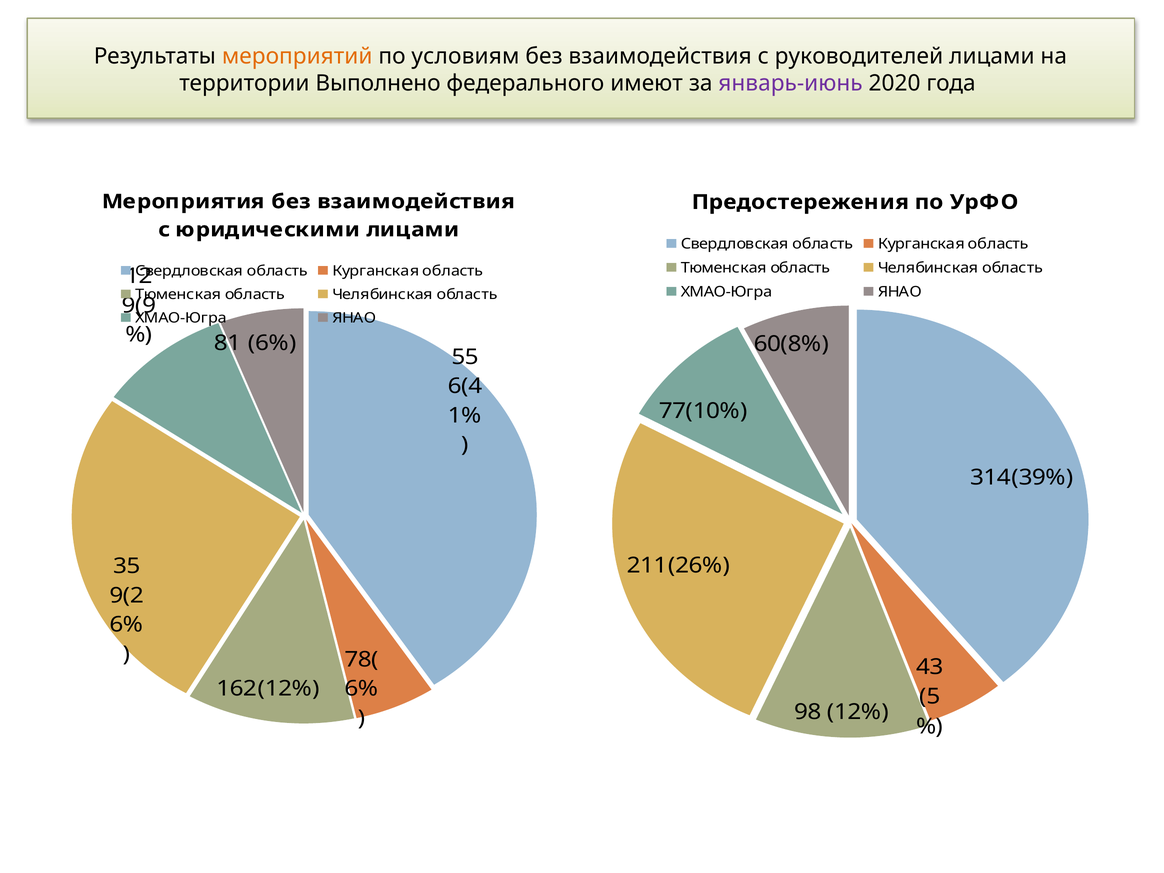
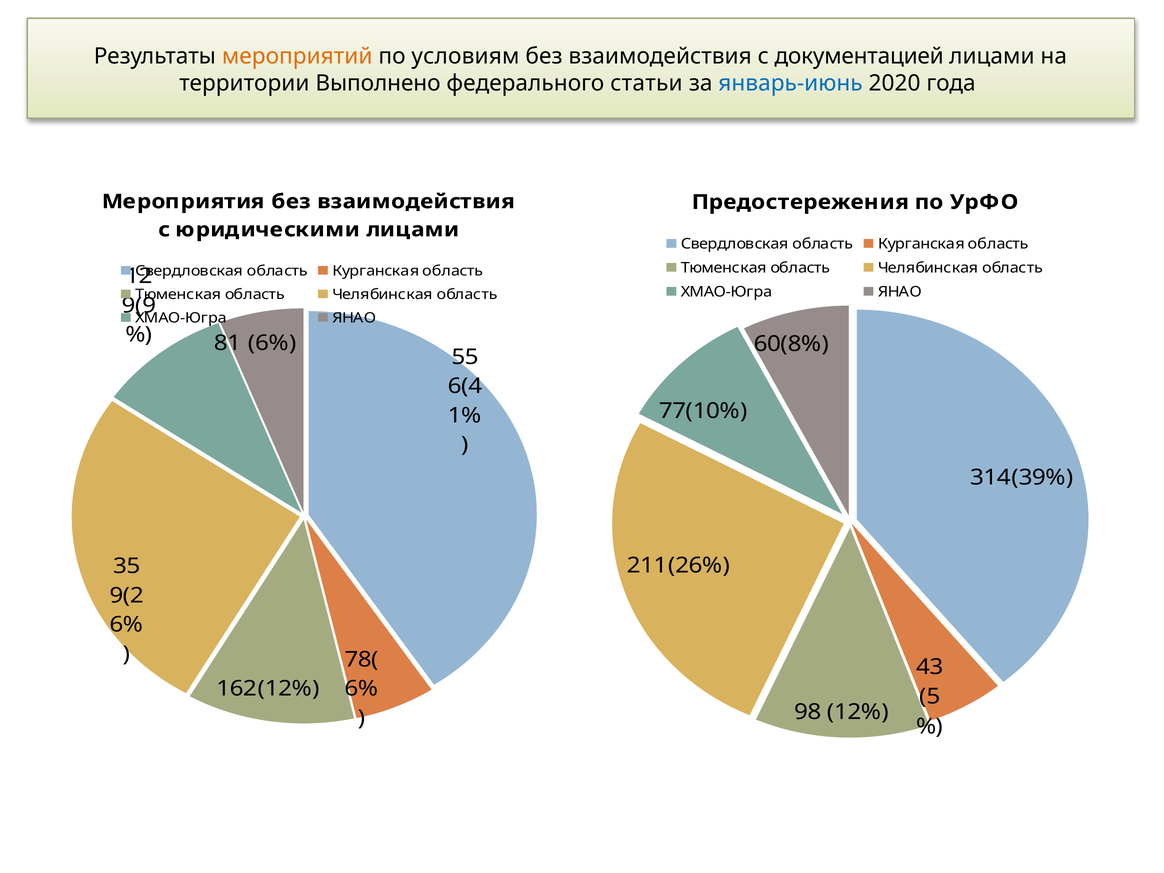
руководителей: руководителей -> документацией (859, 56)
имеют: имеют -> статьи (646, 83)
январь-июнь colour: purple -> blue (791, 83)
